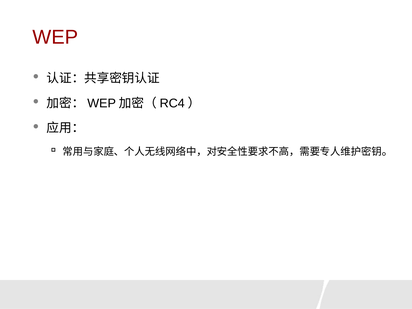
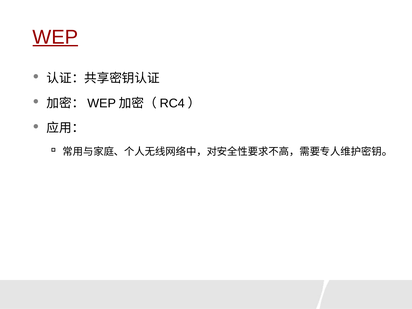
WEP underline: none -> present (55, 37)
